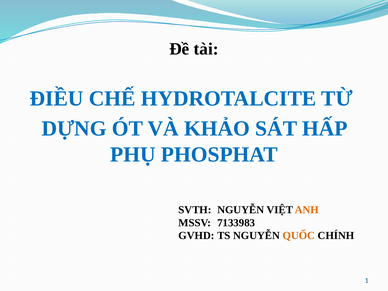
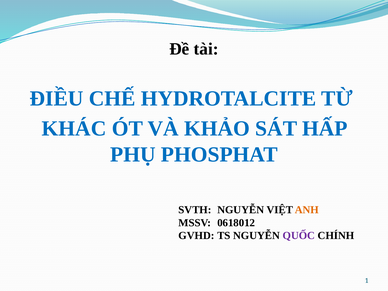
DỰNG: DỰNG -> KHÁC (74, 129)
7133983: 7133983 -> 0618012 (236, 223)
QUỐC colour: orange -> purple (299, 236)
